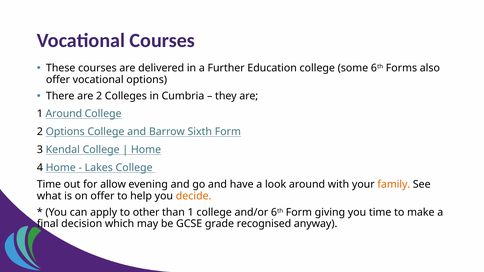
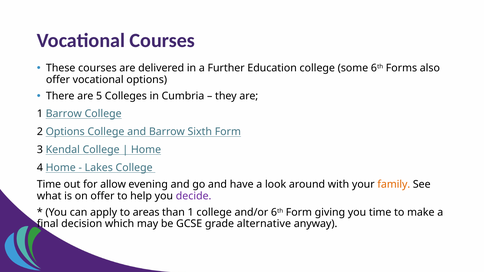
are 2: 2 -> 5 (99, 96)
1 Around: Around -> Barrow (64, 114)
decide colour: orange -> purple (194, 196)
other: other -> areas (146, 213)
recognised: recognised -> alternative (264, 224)
